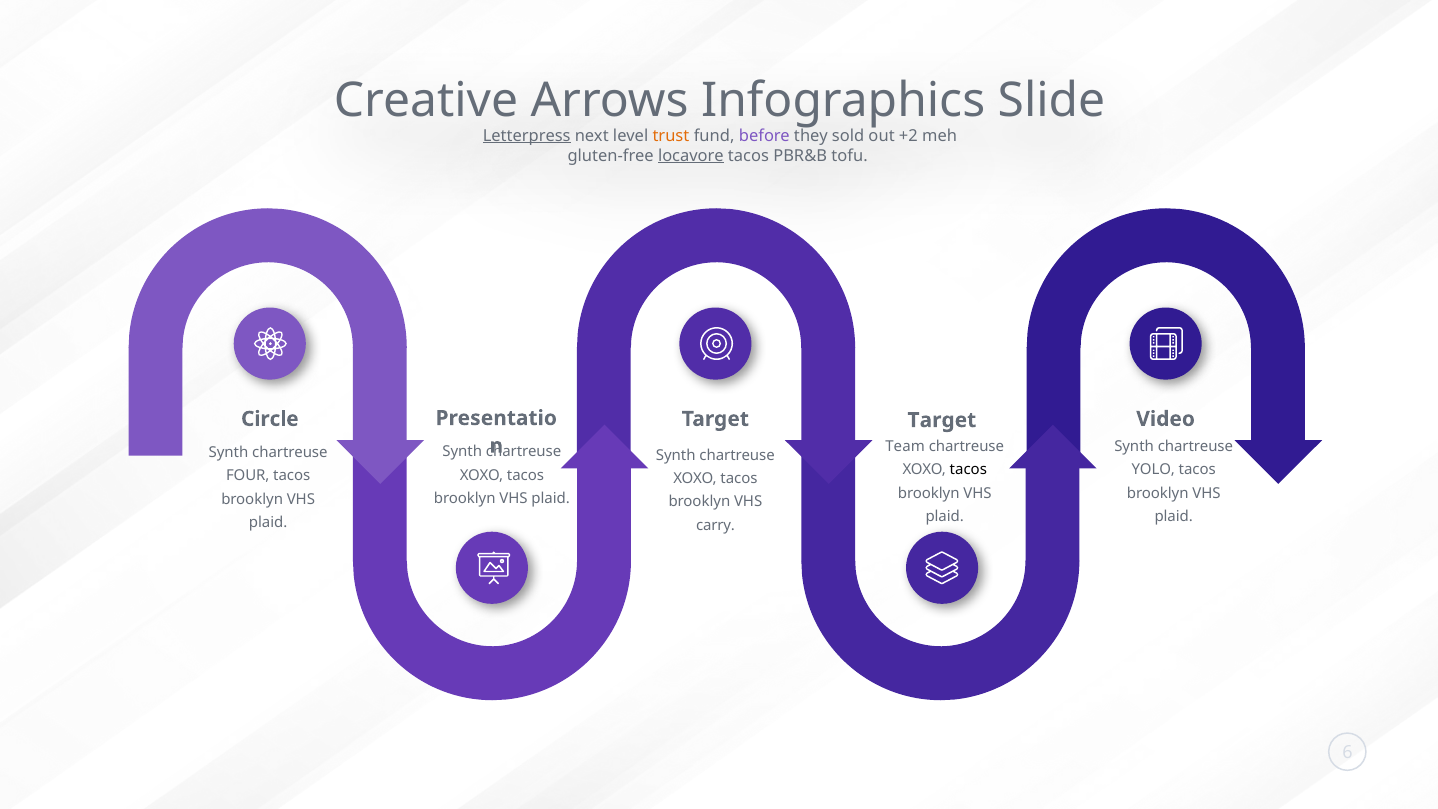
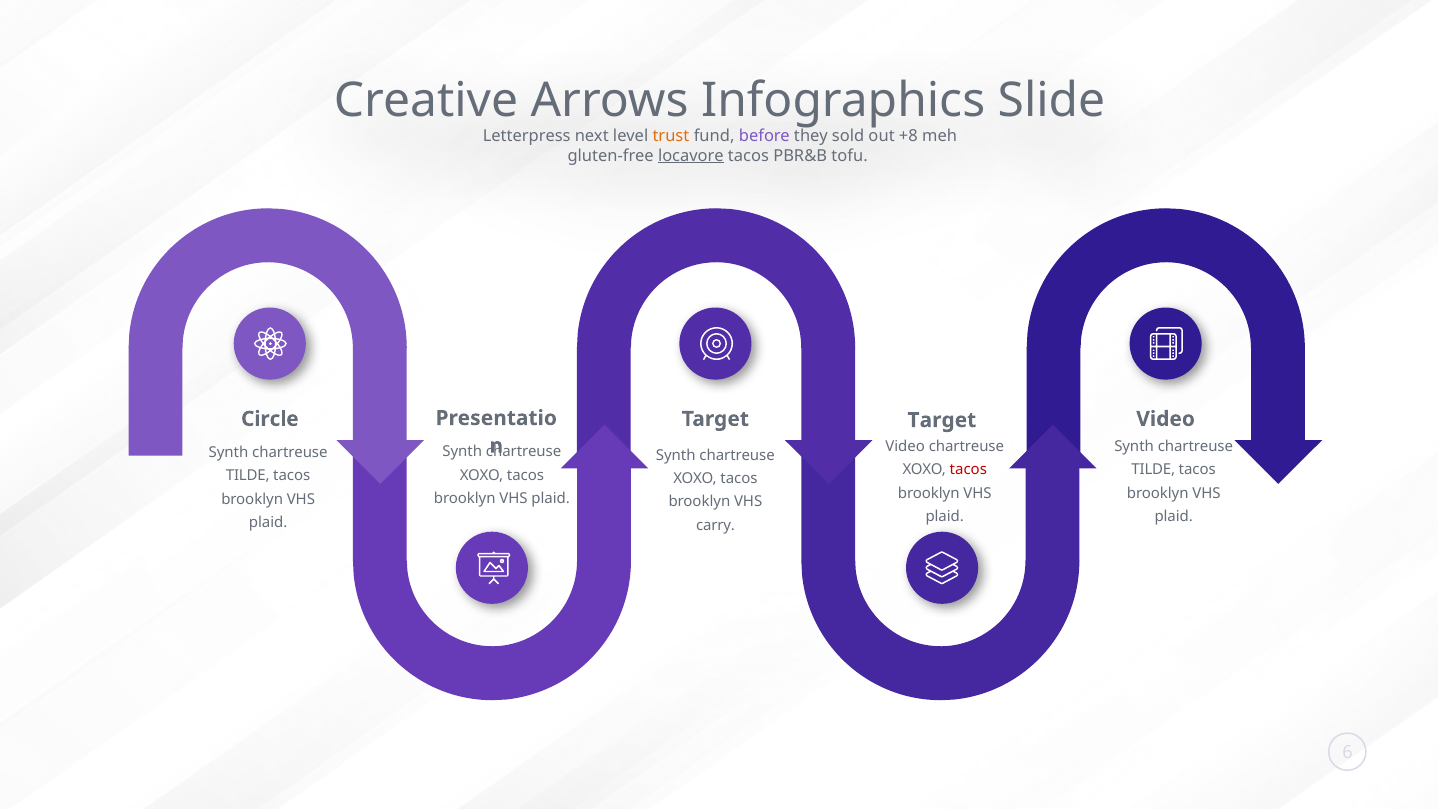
Letterpress underline: present -> none (527, 136)
+2: +2 -> +8 (908, 136)
Team: Team -> Video (905, 446)
tacos colour: black -> red (968, 470)
YOLO: YOLO -> TILDE (1153, 470)
FOUR: FOUR -> TILDE (248, 476)
